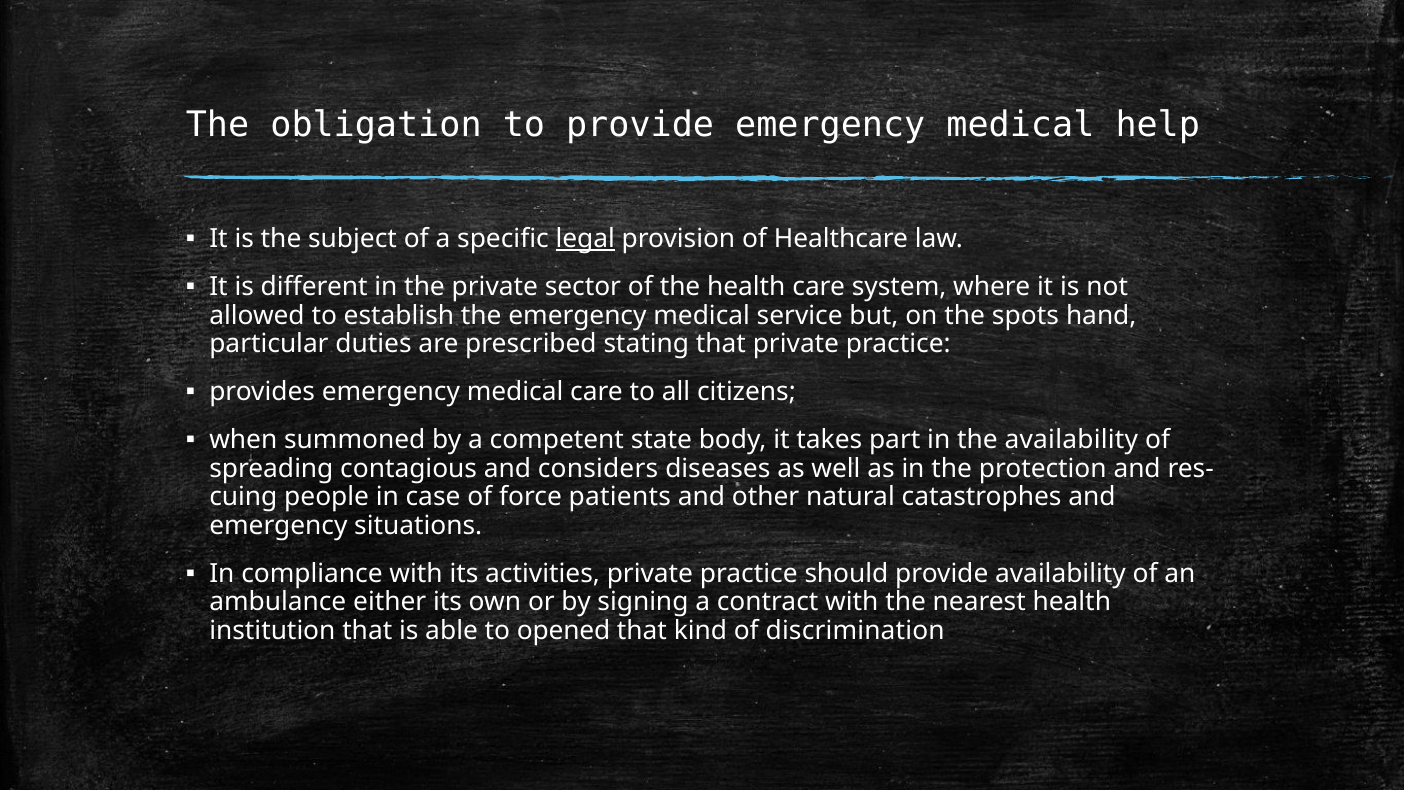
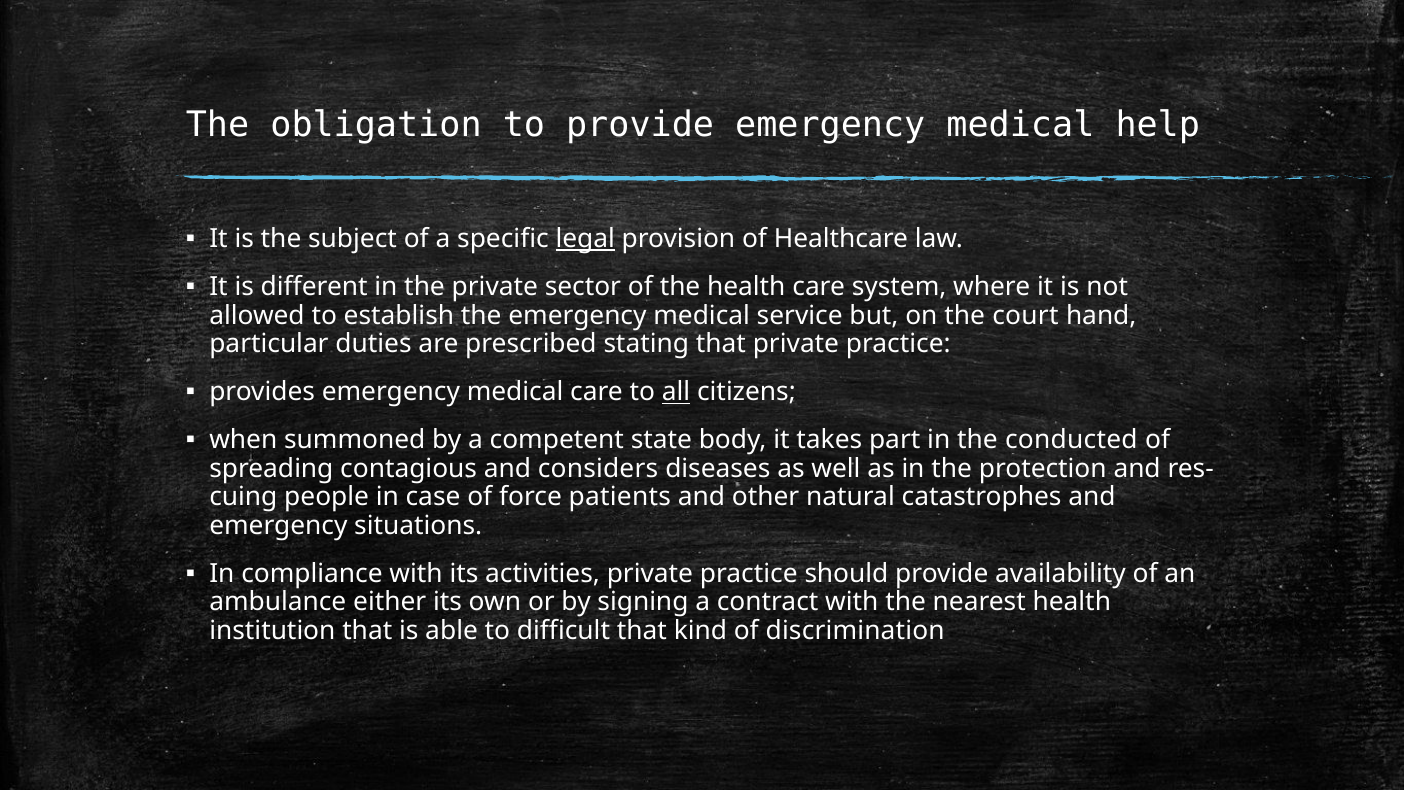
spots: spots -> court (1025, 315)
all underline: none -> present (676, 392)
the availability: availability -> conducted (1071, 440)
opened: opened -> difficult (563, 630)
